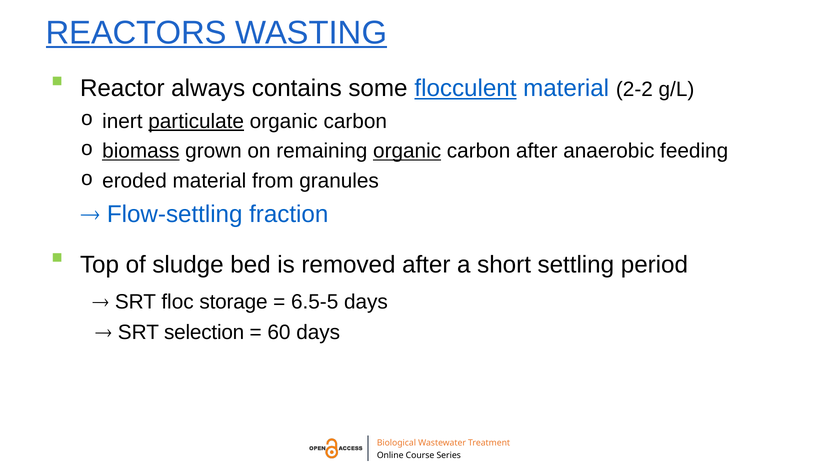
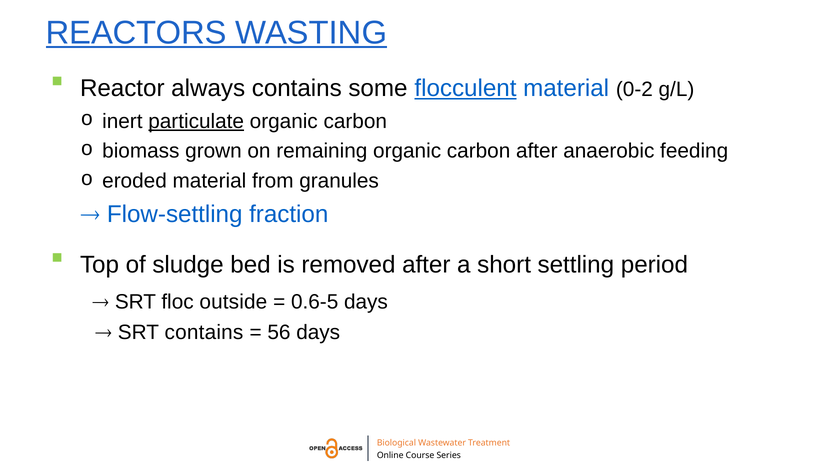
2-2: 2-2 -> 0-2 (634, 90)
biomass underline: present -> none (141, 151)
organic underline: present -> none (407, 151)
storage: storage -> outside (233, 302)
6.5-5: 6.5-5 -> 0.6-5 (315, 302)
SRT selection: selection -> contains (204, 332)
60: 60 -> 56 (279, 332)
